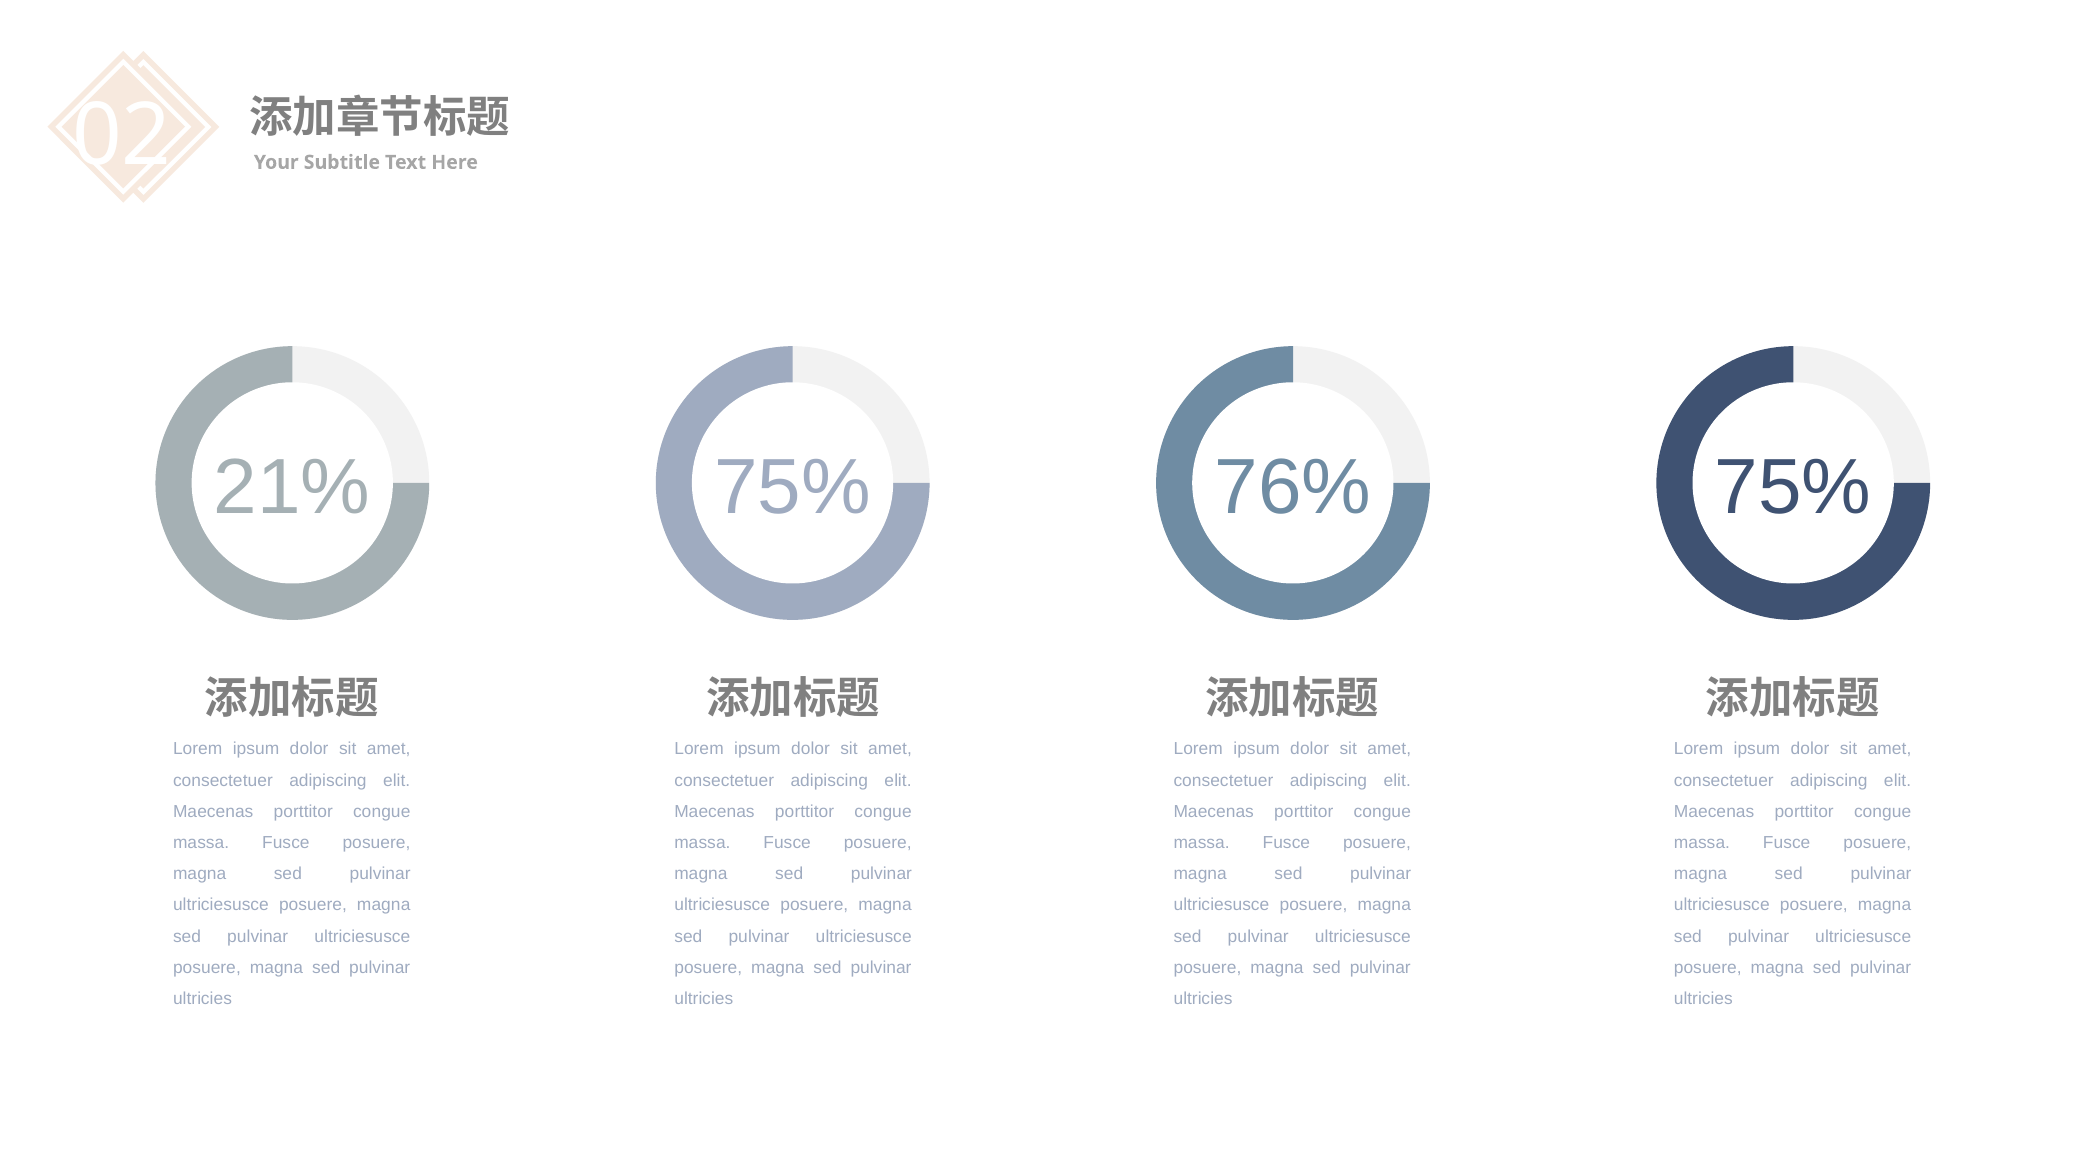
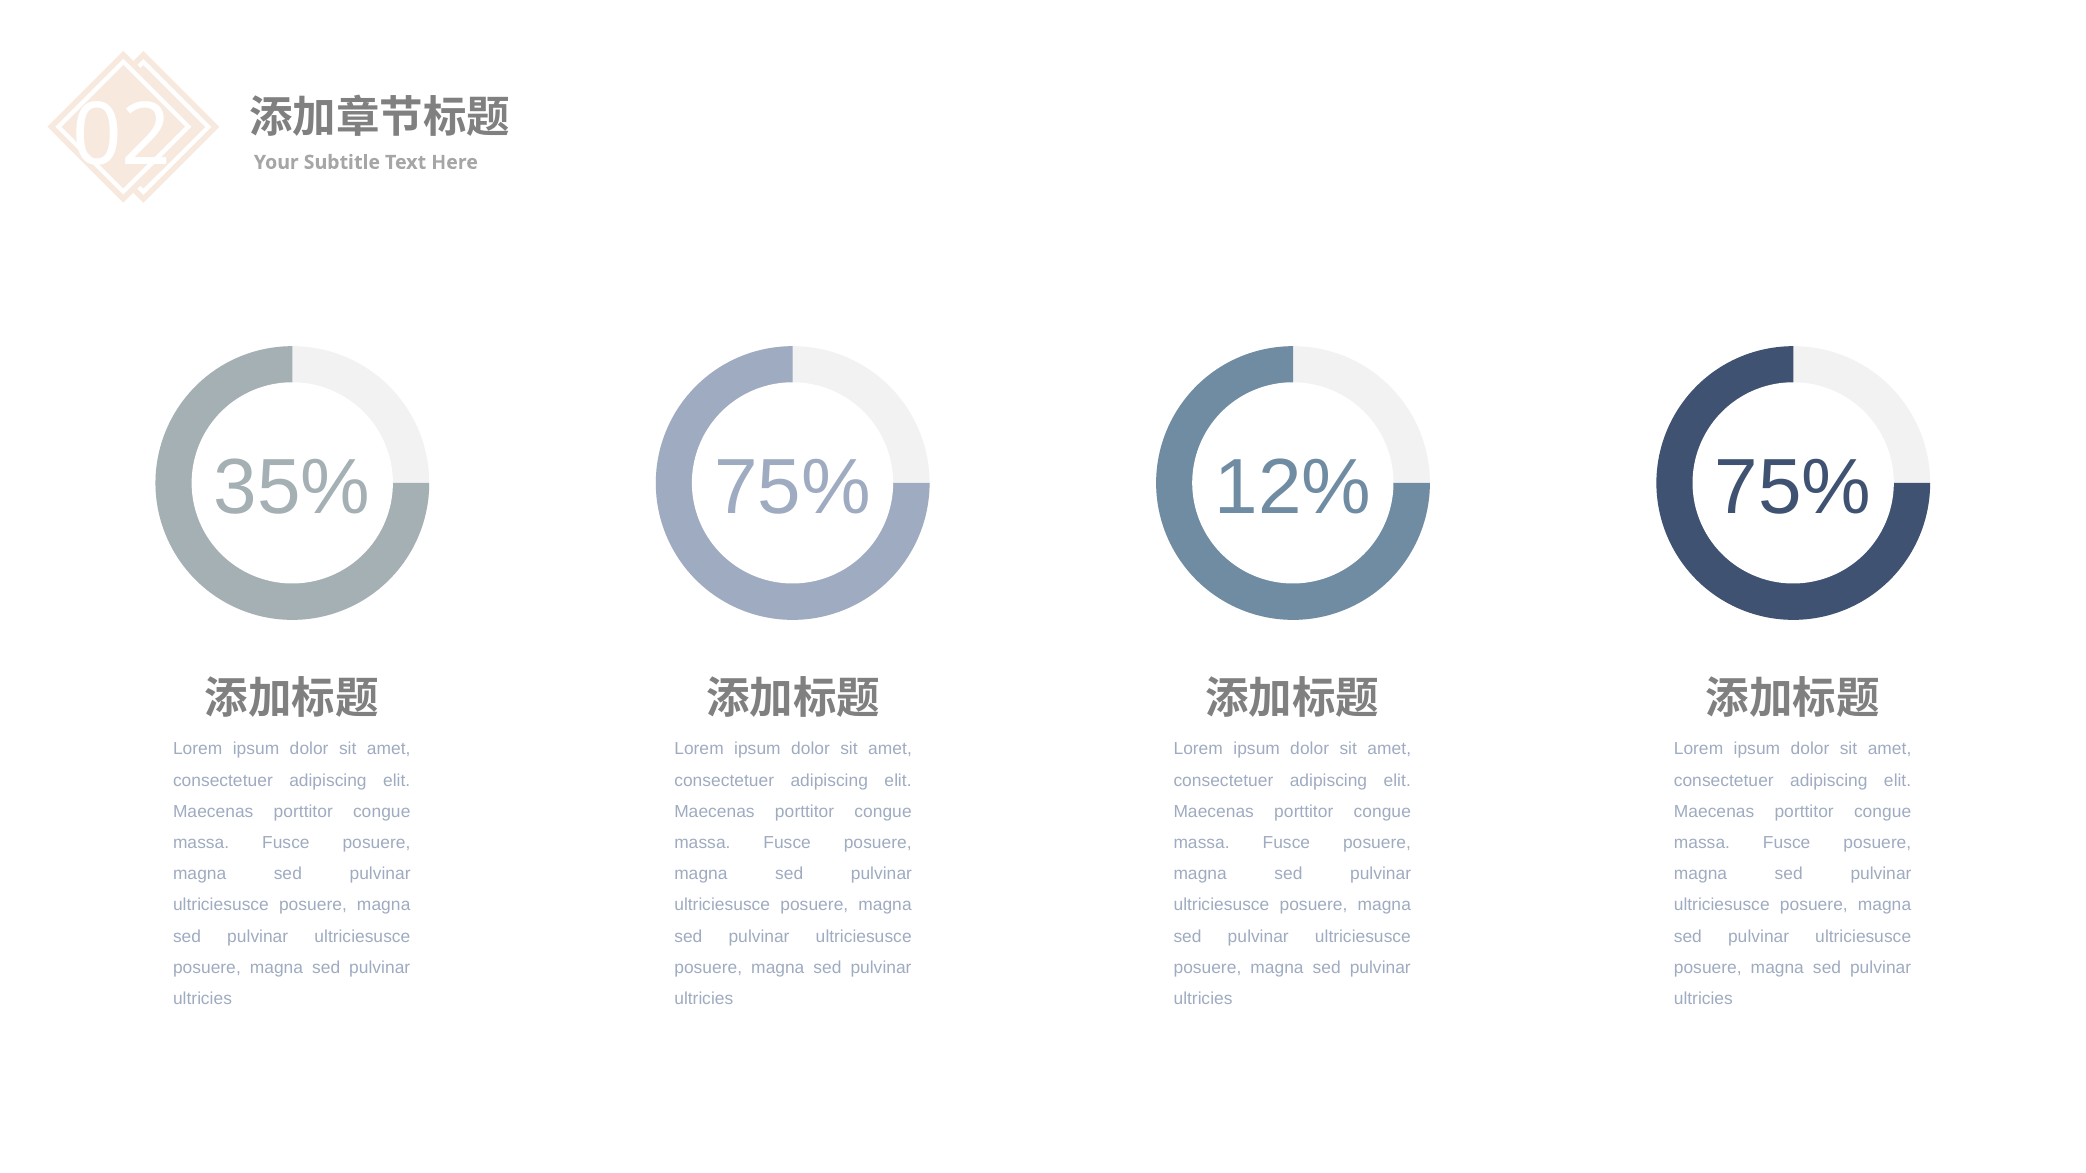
21%: 21% -> 35% (292, 488)
76%: 76% -> 12% (1293, 488)
